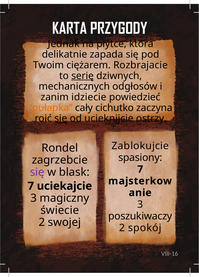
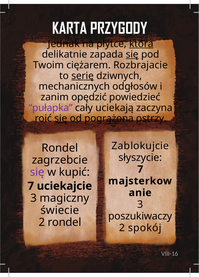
która underline: none -> present (141, 44)
się underline: none -> present (132, 54)
idziecie: idziecie -> opędzić (89, 97)
pułapka colour: orange -> purple (51, 108)
cichutko: cichutko -> uciekają (115, 108)
ucieknijcie: ucieknijcie -> pogrążona (109, 118)
spasiony: spasiony -> słyszycie (140, 158)
blask: blask -> kupić (74, 172)
2 swojej: swojej -> rondel (64, 222)
